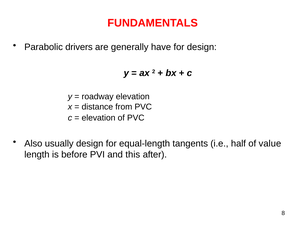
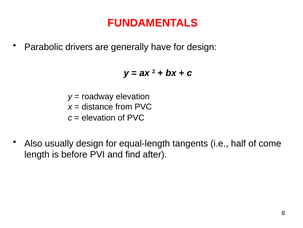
value: value -> come (270, 143)
this: this -> find (133, 154)
